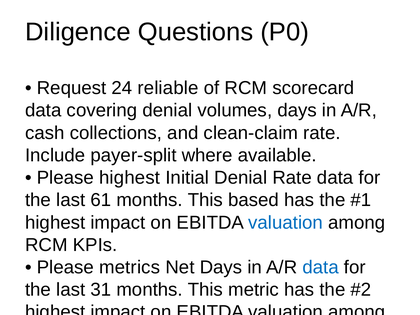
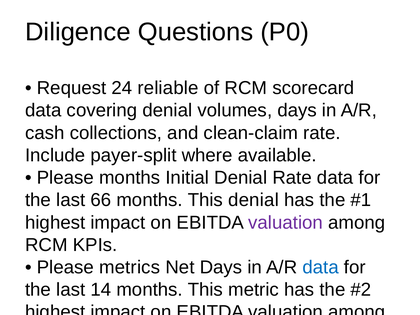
Please highest: highest -> months (130, 178)
61: 61 -> 66 (101, 200)
This based: based -> denial (253, 200)
valuation colour: blue -> purple (286, 223)
31: 31 -> 14 (101, 290)
